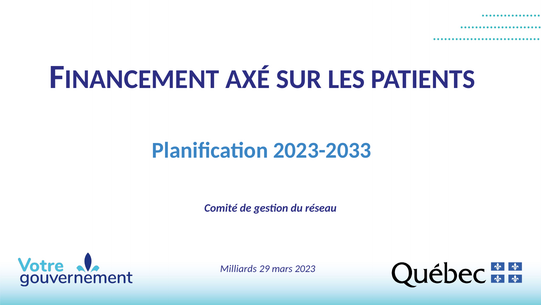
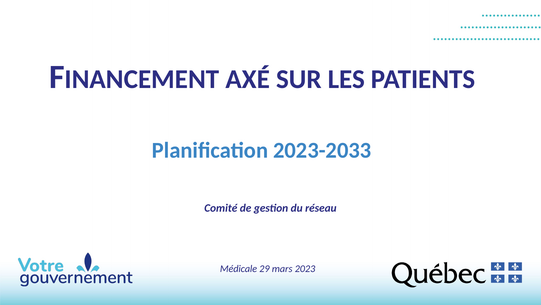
Milliards: Milliards -> Médicale (239, 268)
